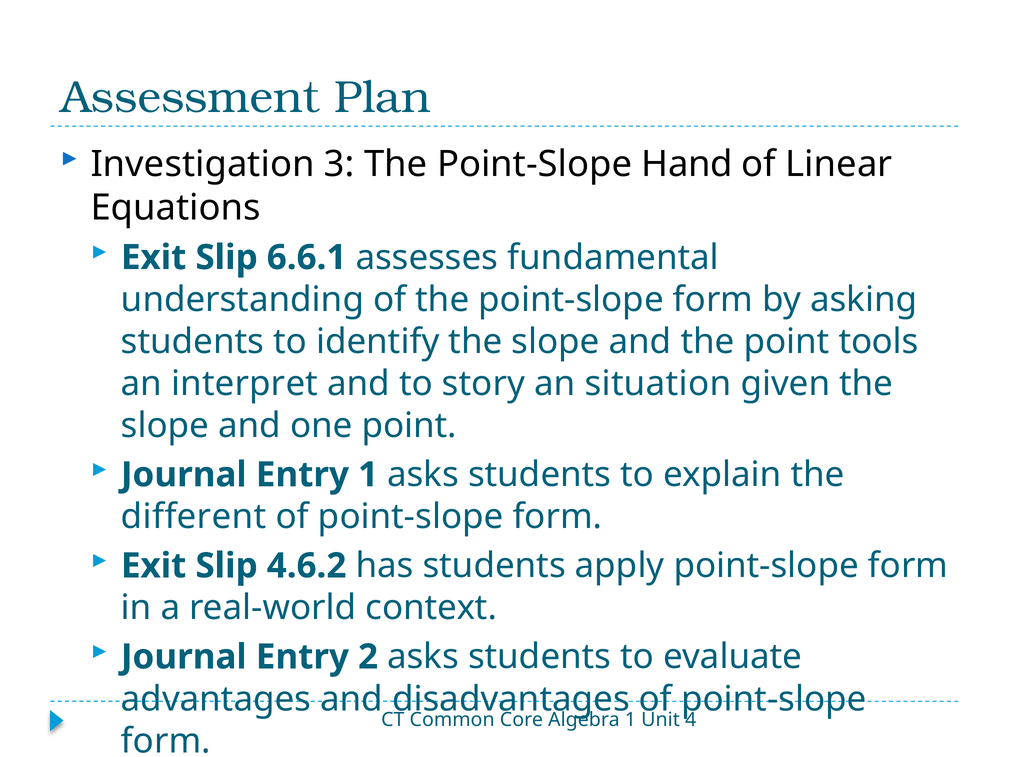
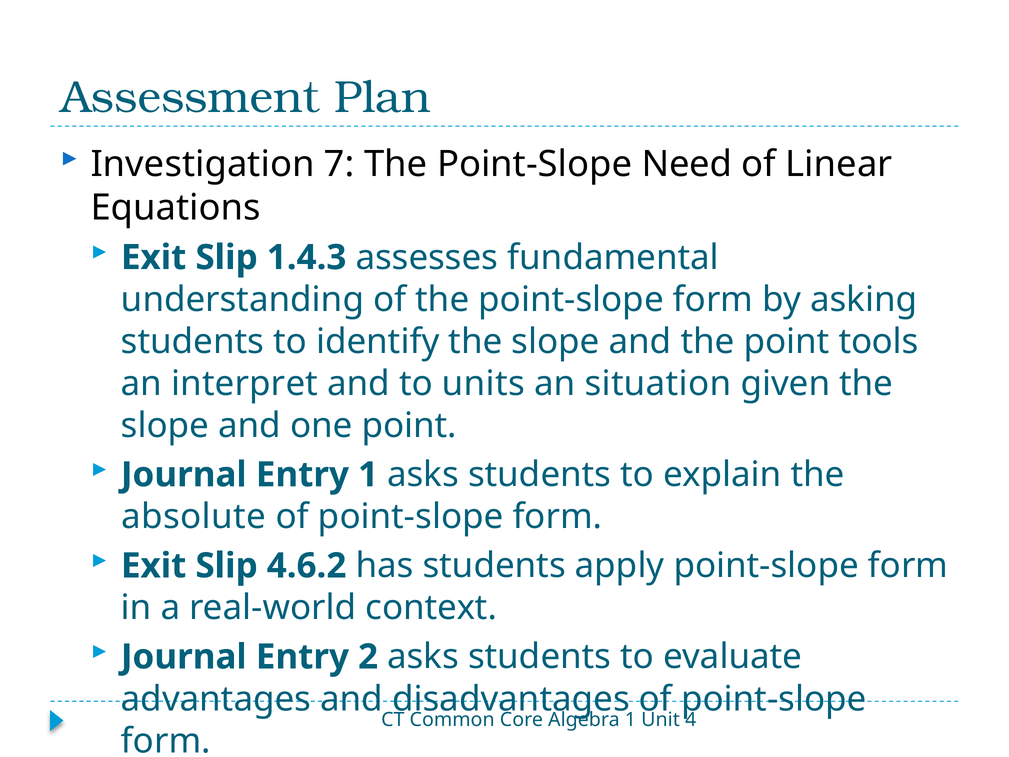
3: 3 -> 7 (339, 164)
Hand: Hand -> Need (687, 164)
6.6.1: 6.6.1 -> 1.4.3 (307, 257)
story: story -> units (483, 384)
different: different -> absolute (194, 517)
